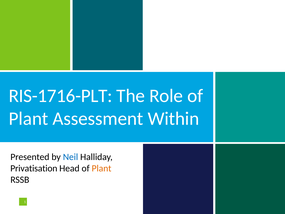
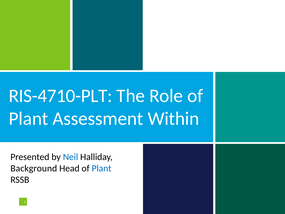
RIS-1716-PLT: RIS-1716-PLT -> RIS-4710-PLT (61, 96)
Privatisation: Privatisation -> Background (34, 168)
Plant colour: orange -> blue (102, 168)
